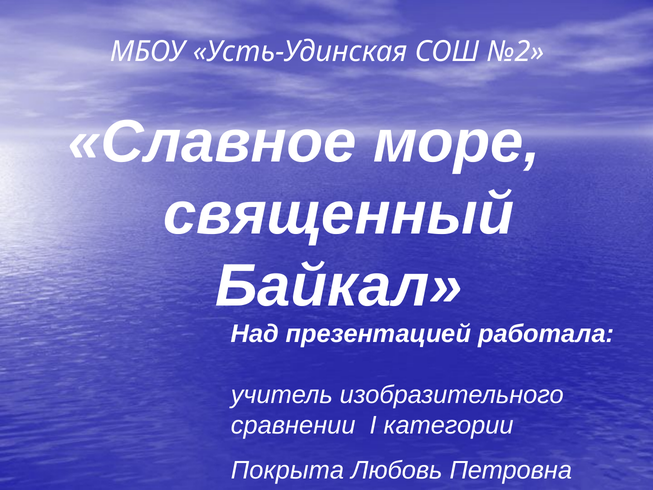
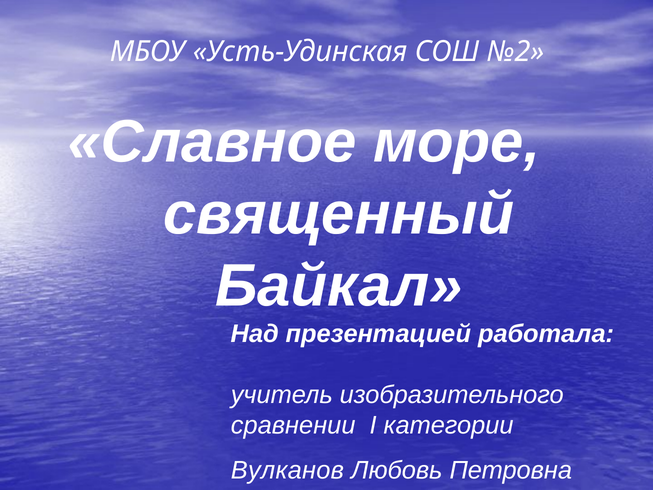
Покрыта: Покрыта -> Вулканов (287, 470)
